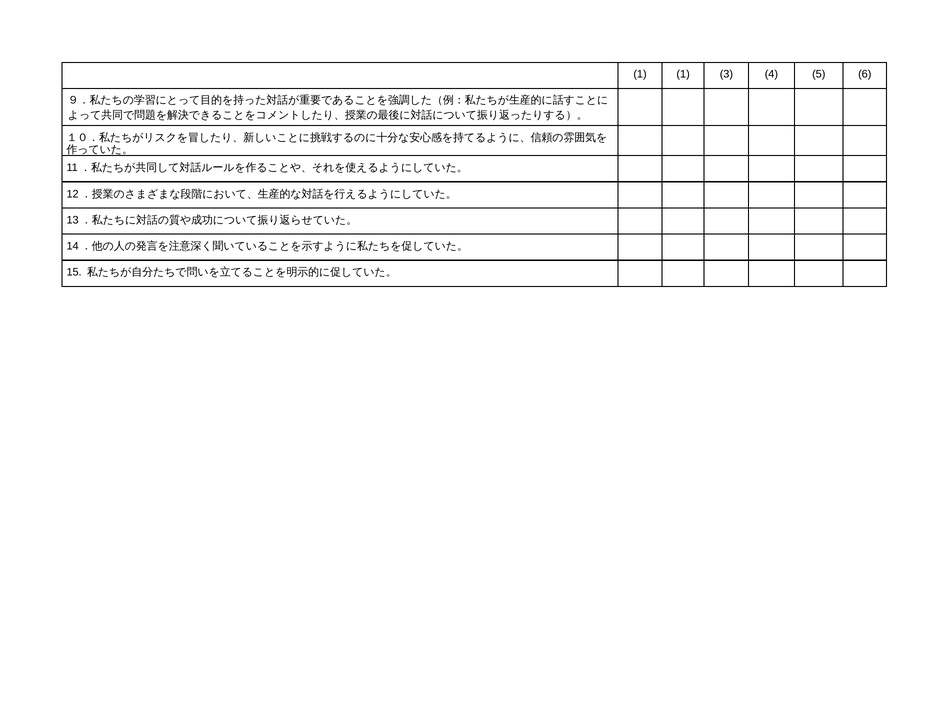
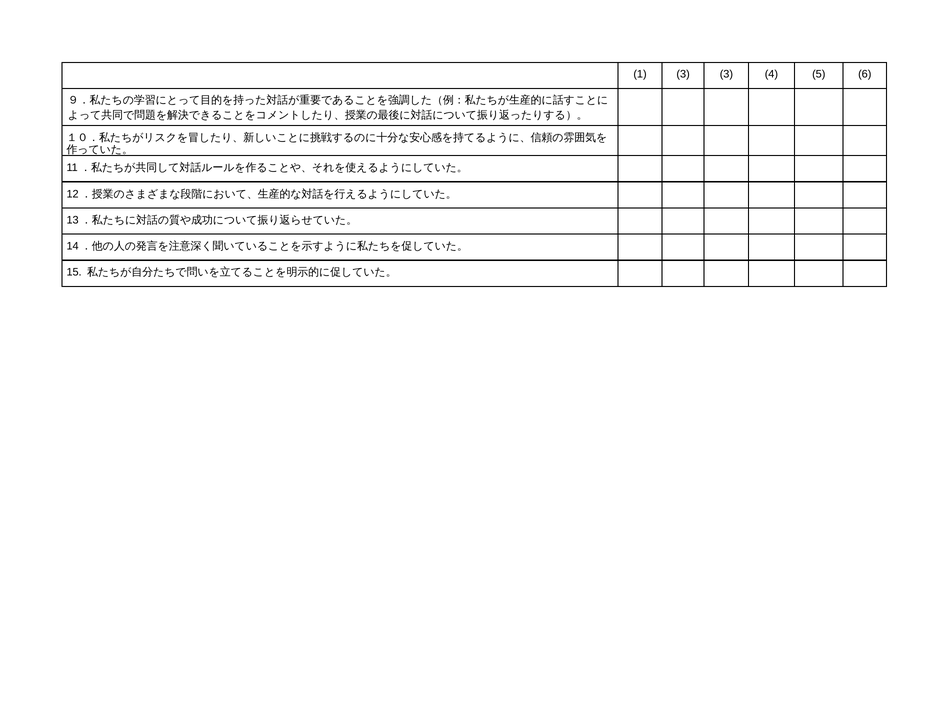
1 1: 1 -> 3 (683, 74)
